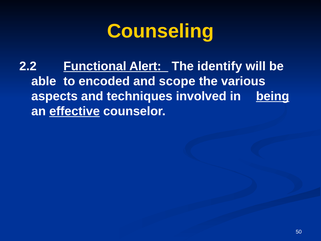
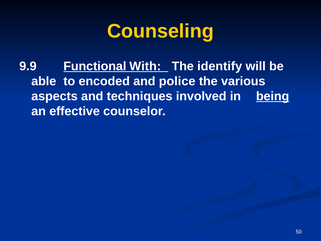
2.2: 2.2 -> 9.9 (28, 66)
Alert: Alert -> With (145, 66)
scope: scope -> police (177, 81)
effective underline: present -> none (75, 111)
